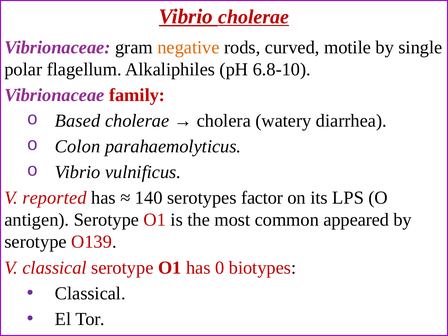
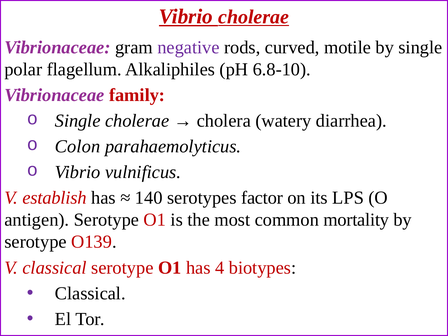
negative colour: orange -> purple (188, 47)
o Based: Based -> Single (78, 121)
reported: reported -> establish (55, 198)
appeared: appeared -> mortality (356, 220)
0: 0 -> 4 (220, 268)
